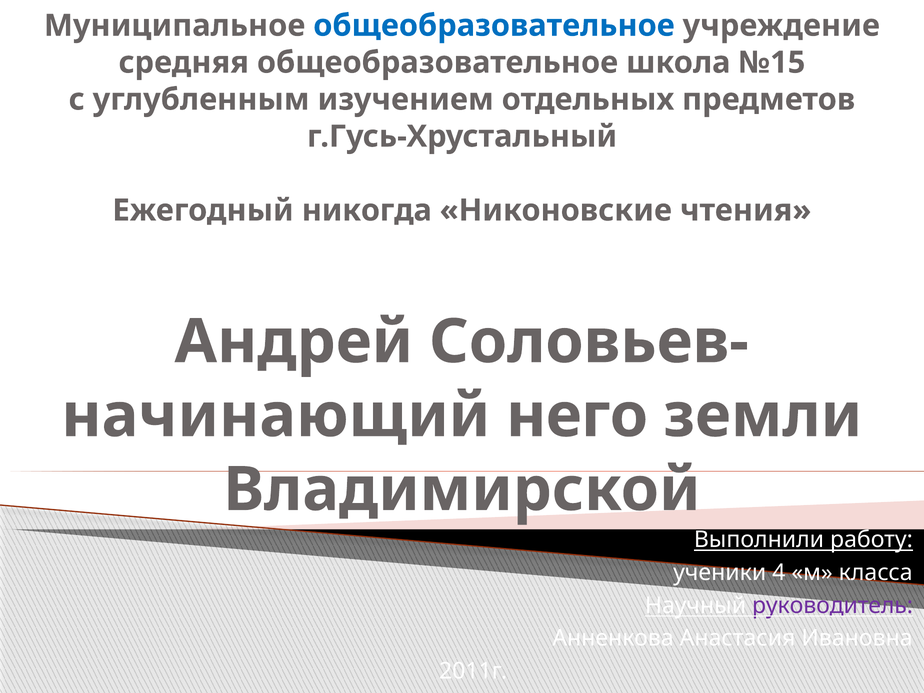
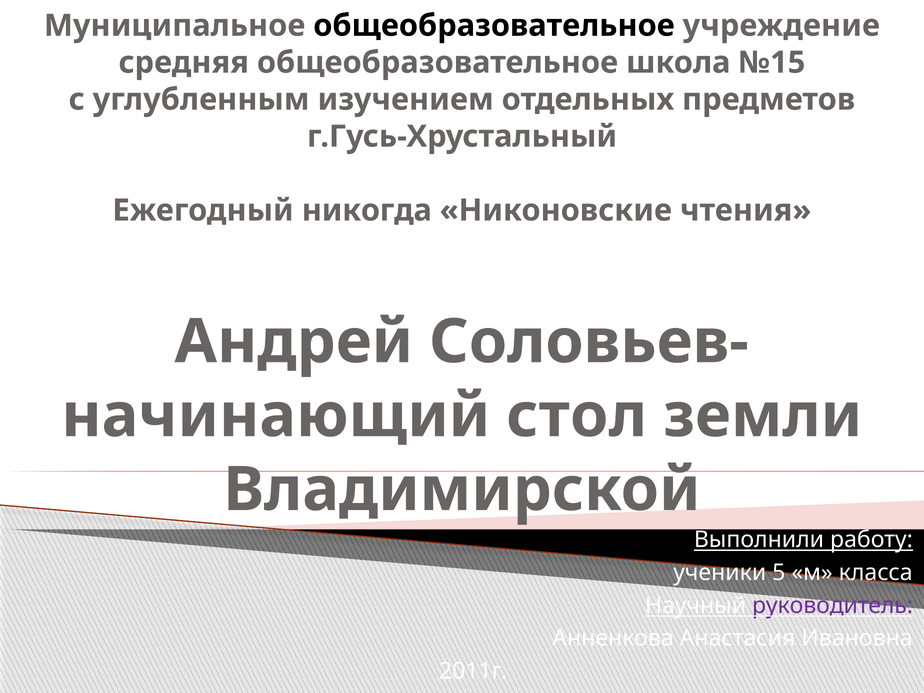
общеобразовательное colour: blue -> black (494, 26)
него: него -> стол (577, 416)
4: 4 -> 5 (779, 573)
